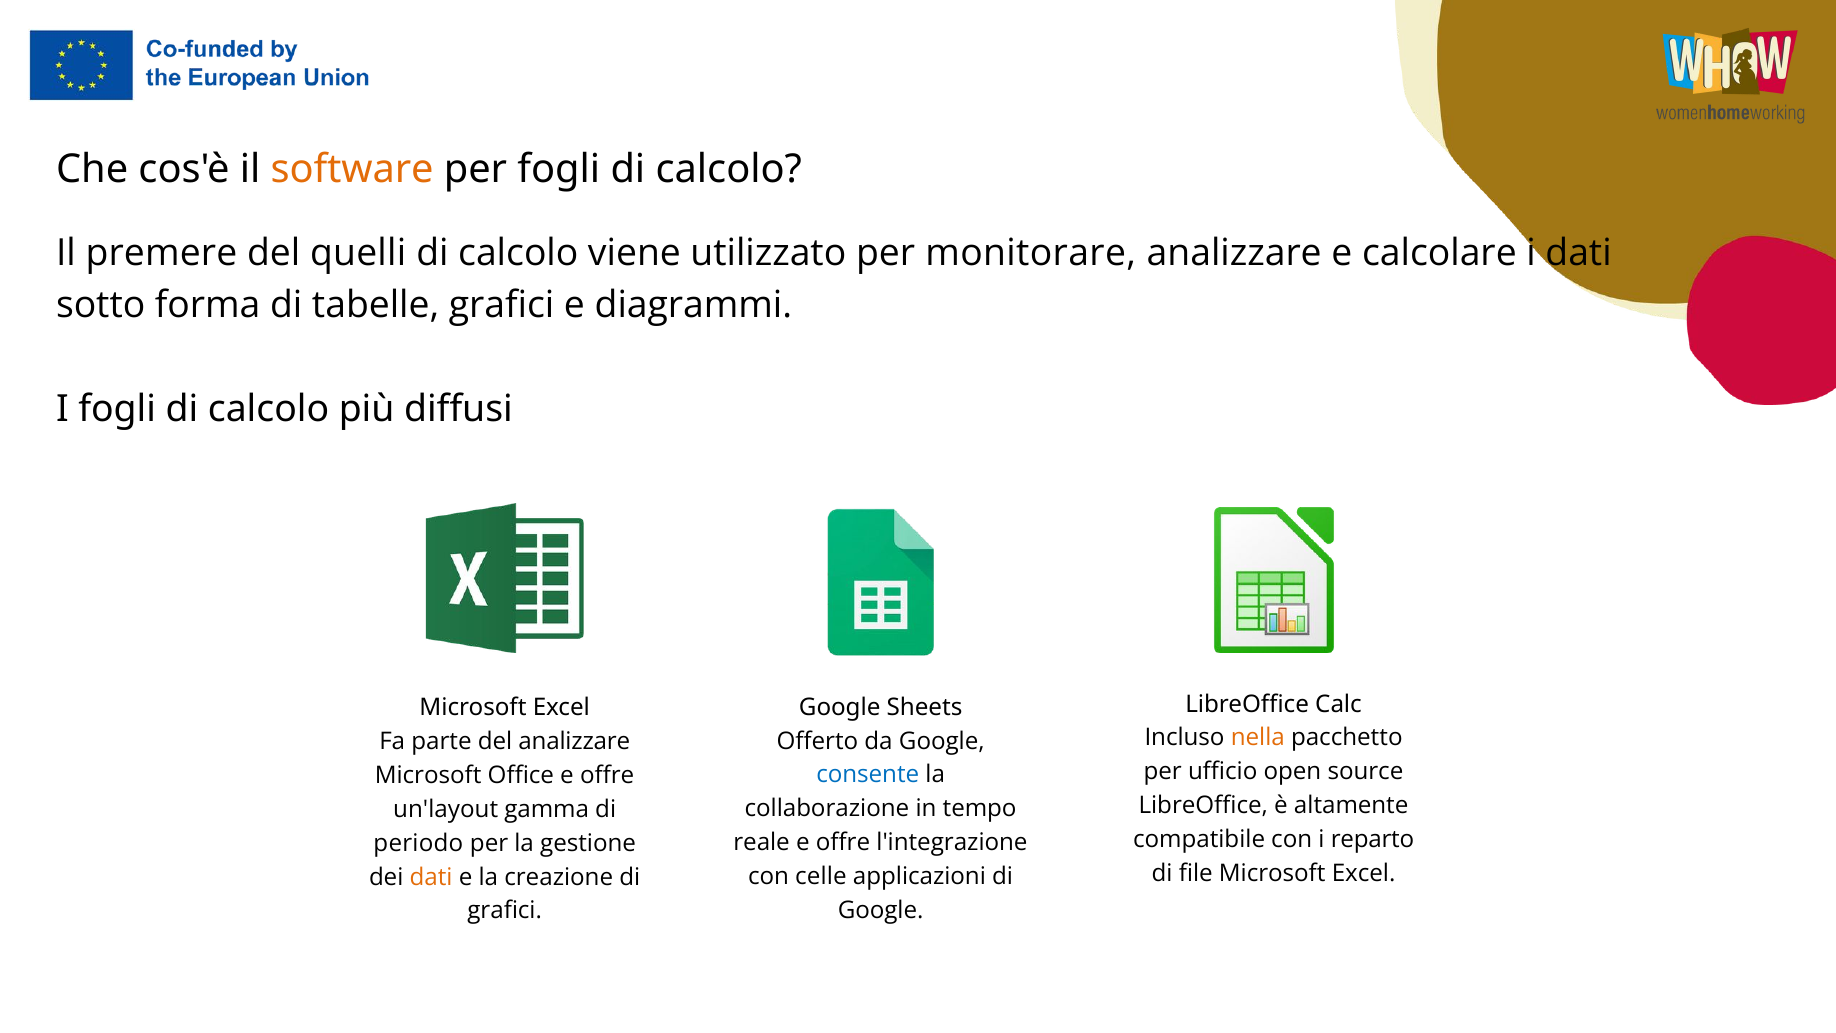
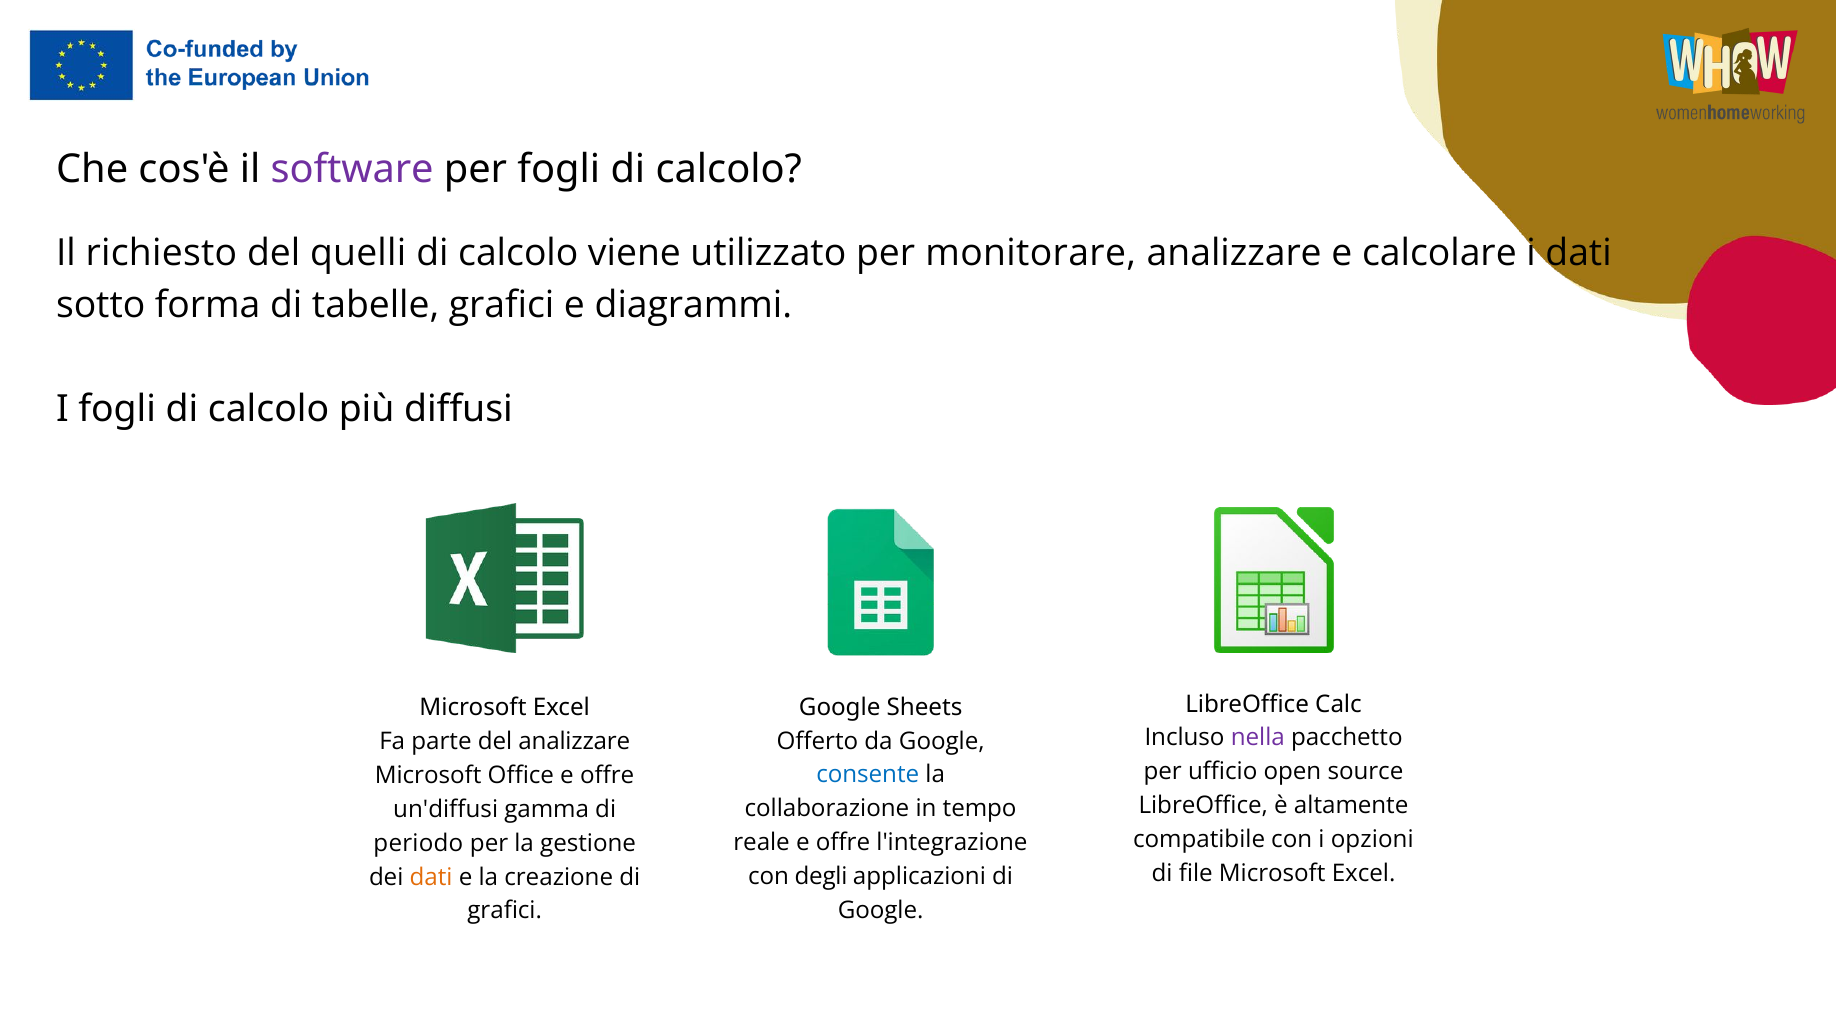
software colour: orange -> purple (352, 169)
premere: premere -> richiesto (161, 253)
nella colour: orange -> purple (1258, 738)
un'layout: un'layout -> un'diffusi (446, 809)
reparto: reparto -> opzioni (1372, 839)
celle: celle -> degli (821, 876)
